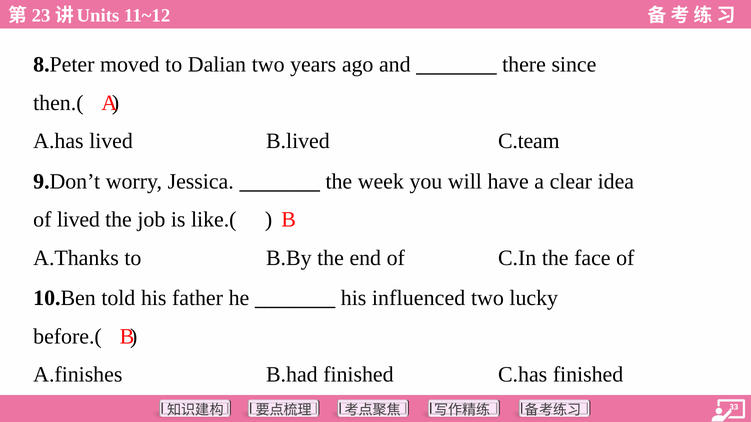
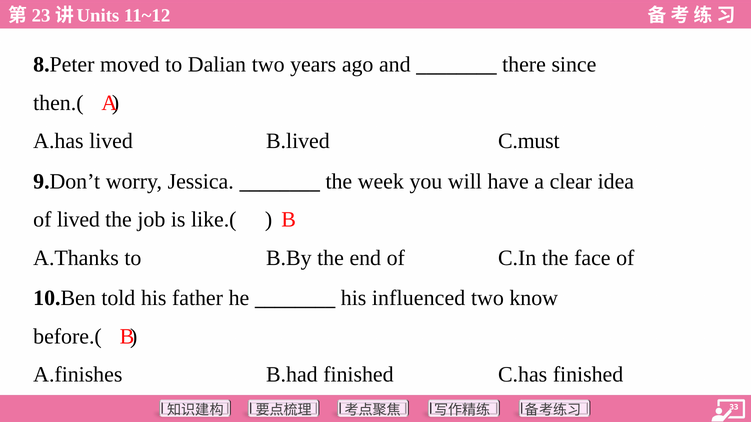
C.team: C.team -> C.must (529, 141)
lucky: lucky -> know (534, 298)
